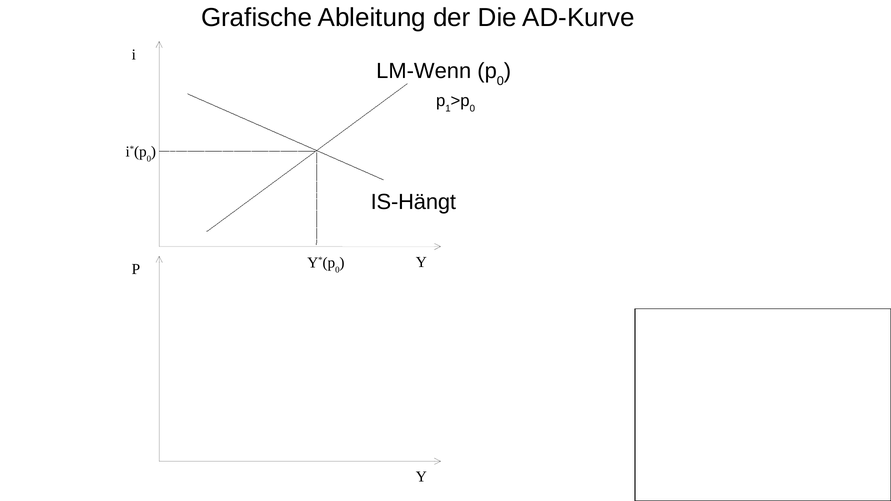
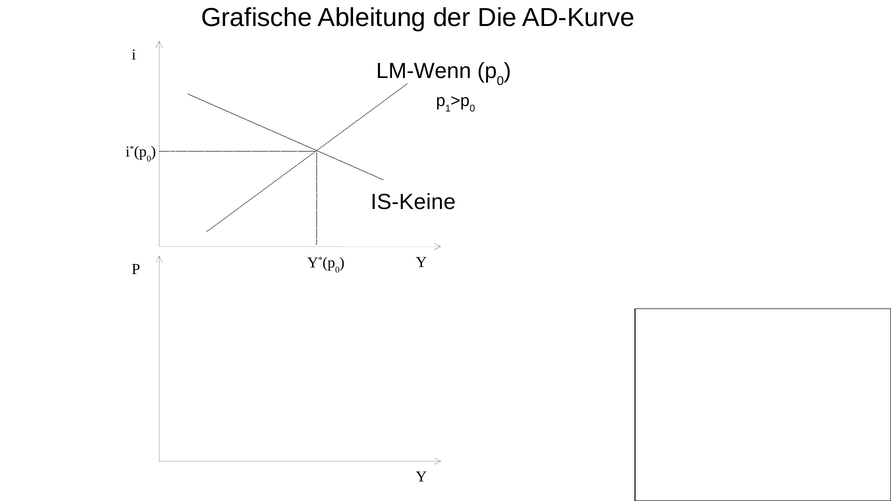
IS-Hängt: IS-Hängt -> IS-Keine (413, 202)
